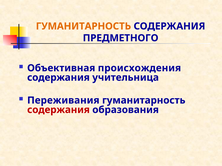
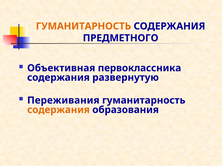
происхождения: происхождения -> первоклассника (139, 68)
учительница: учительница -> развернутую (126, 78)
содержания colour: red -> orange (58, 110)
